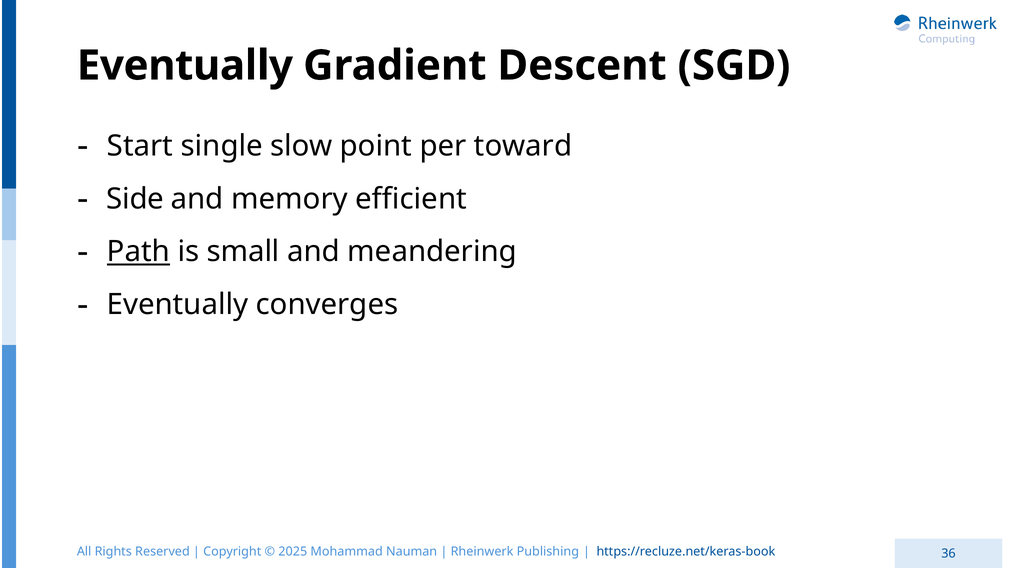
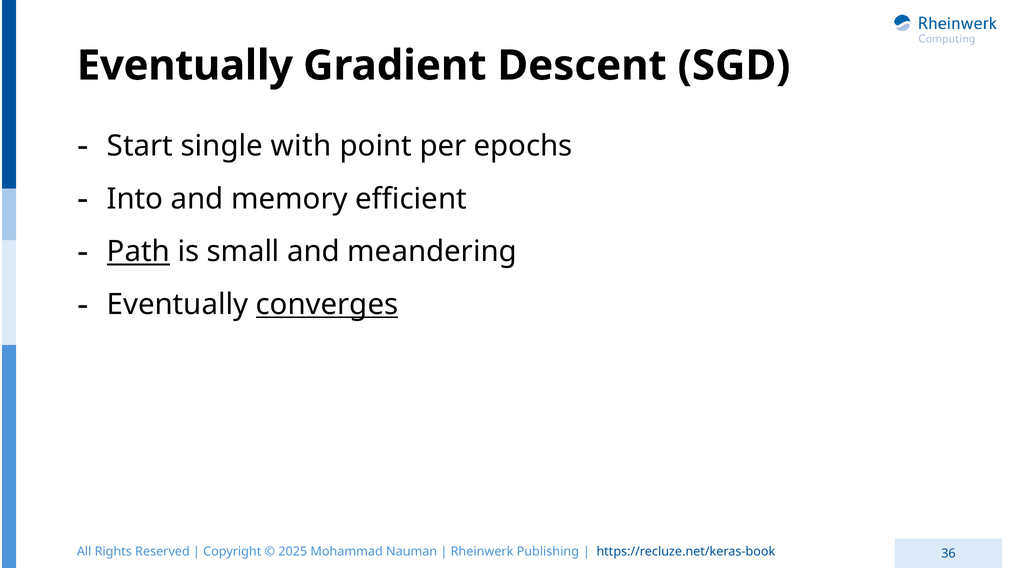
slow: slow -> with (301, 146)
toward: toward -> epochs (523, 146)
Side: Side -> Into (135, 199)
converges underline: none -> present (327, 305)
